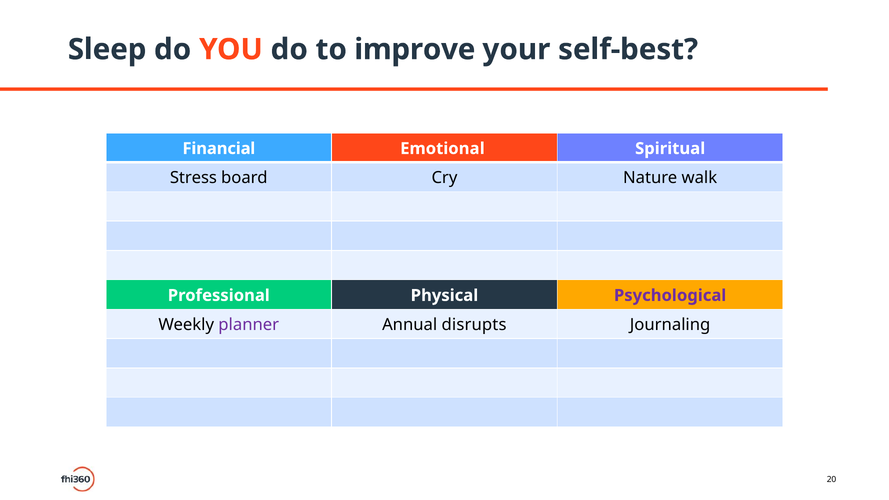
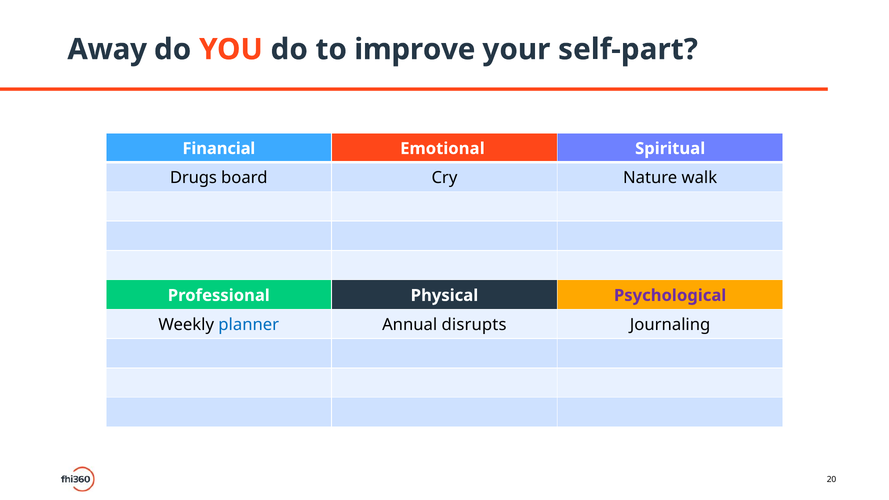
Sleep: Sleep -> Away (107, 49)
self-best: self-best -> self-part (628, 49)
Stress: Stress -> Drugs (193, 178)
planner colour: purple -> blue (249, 325)
